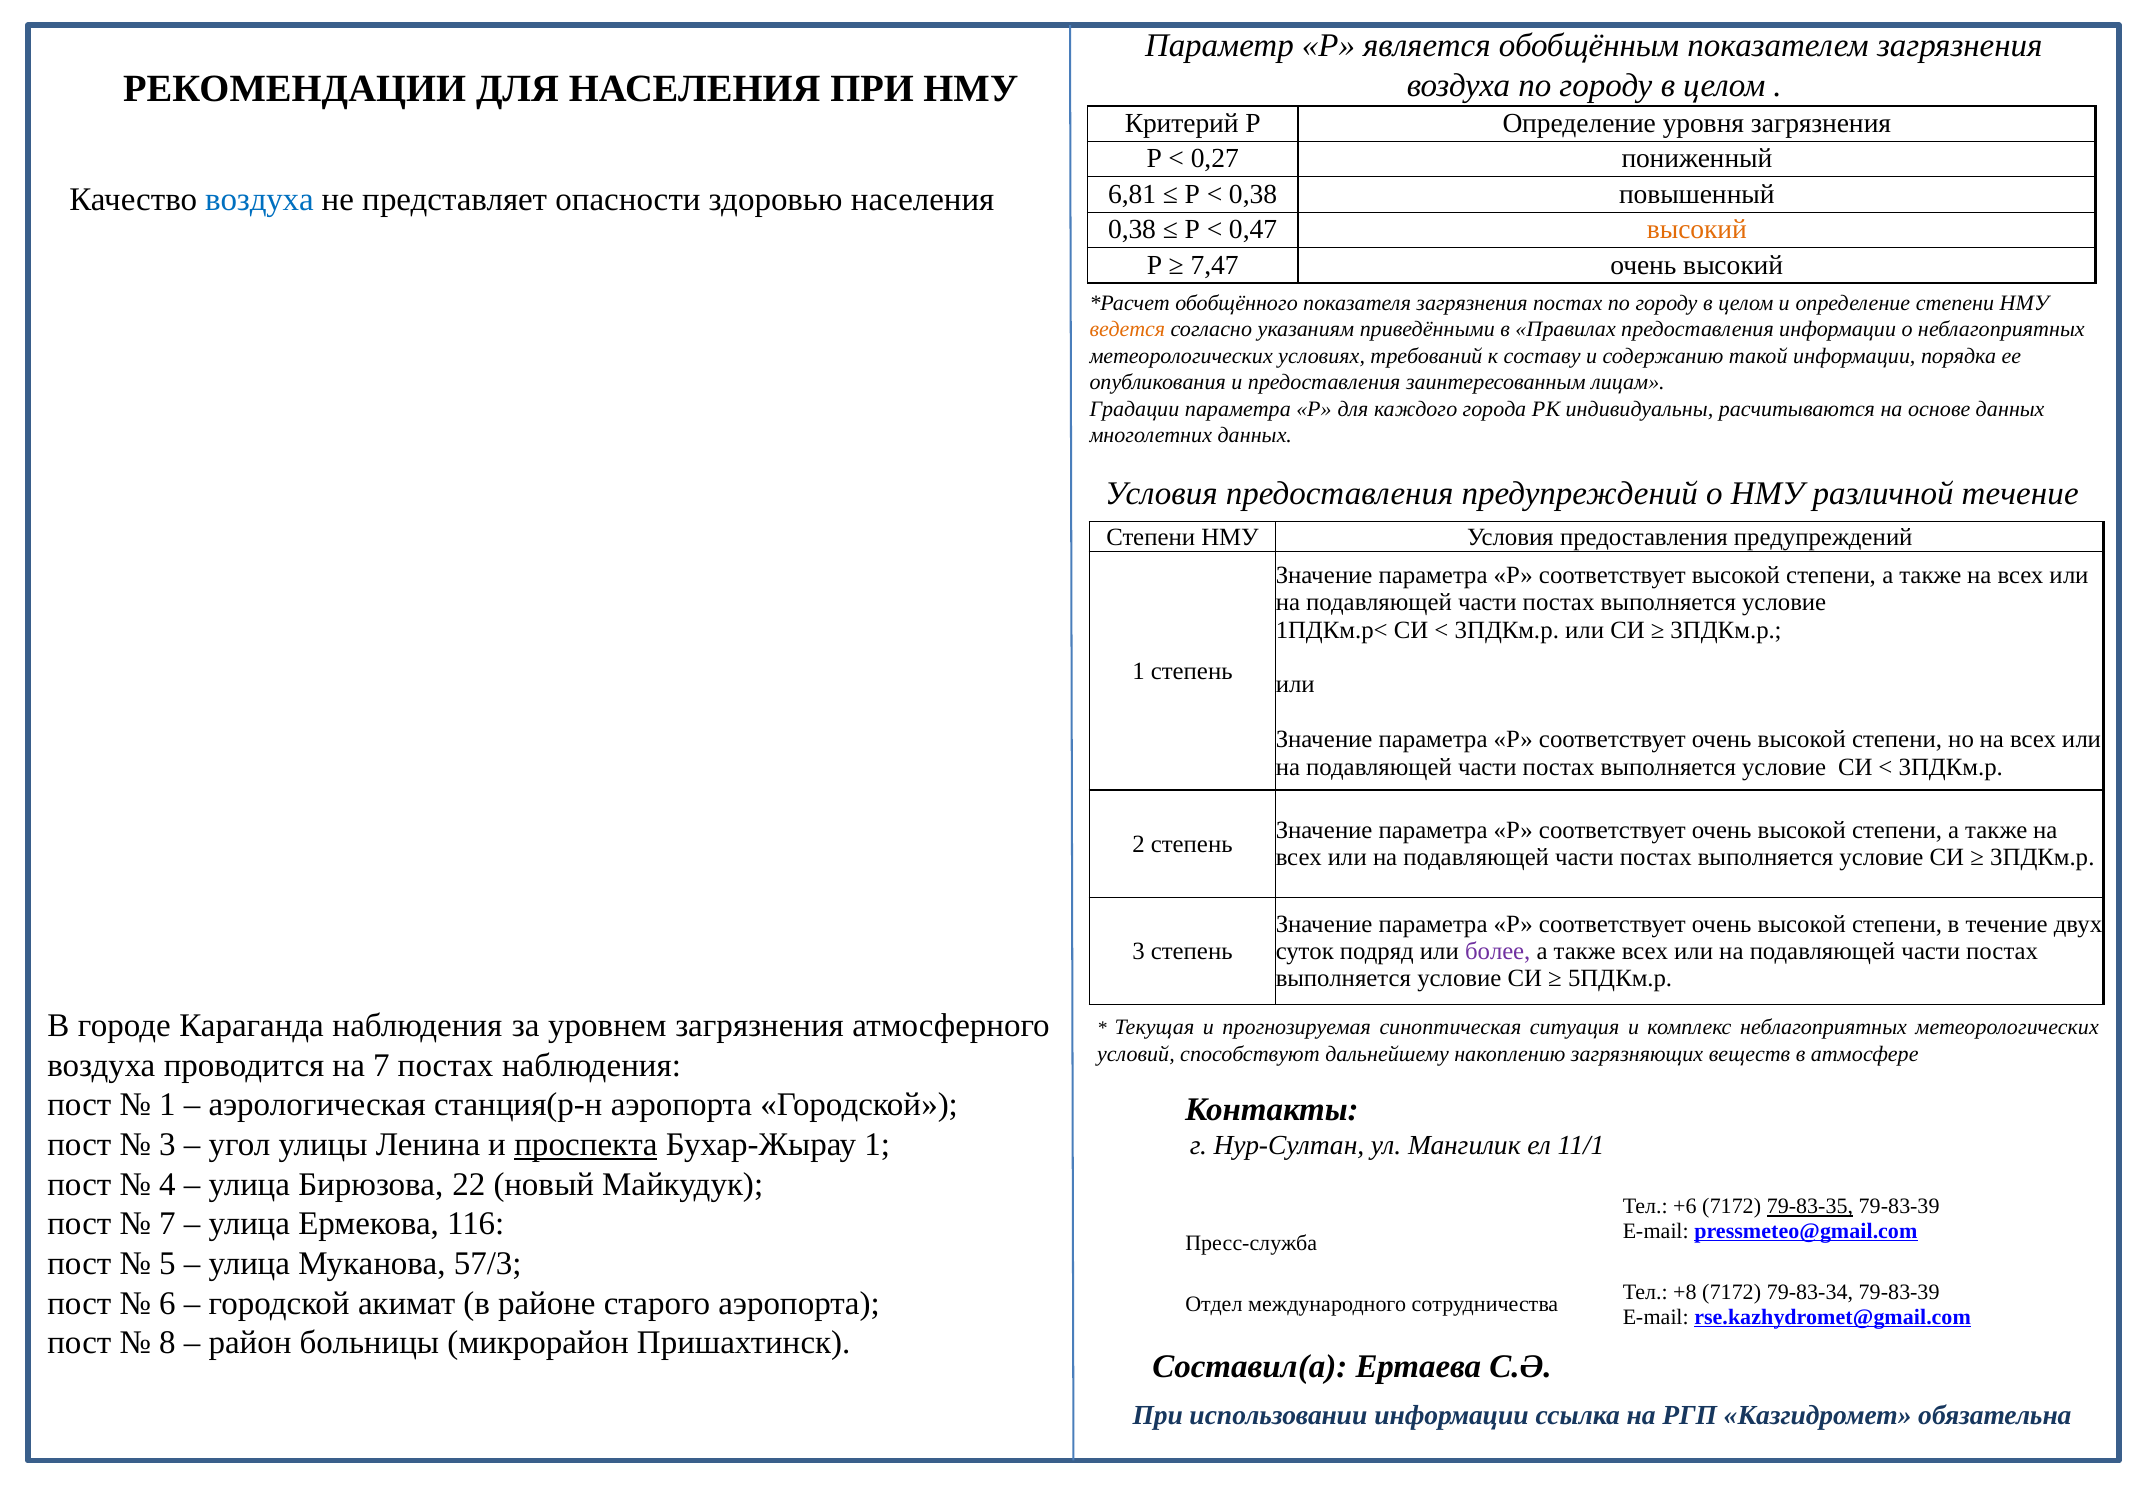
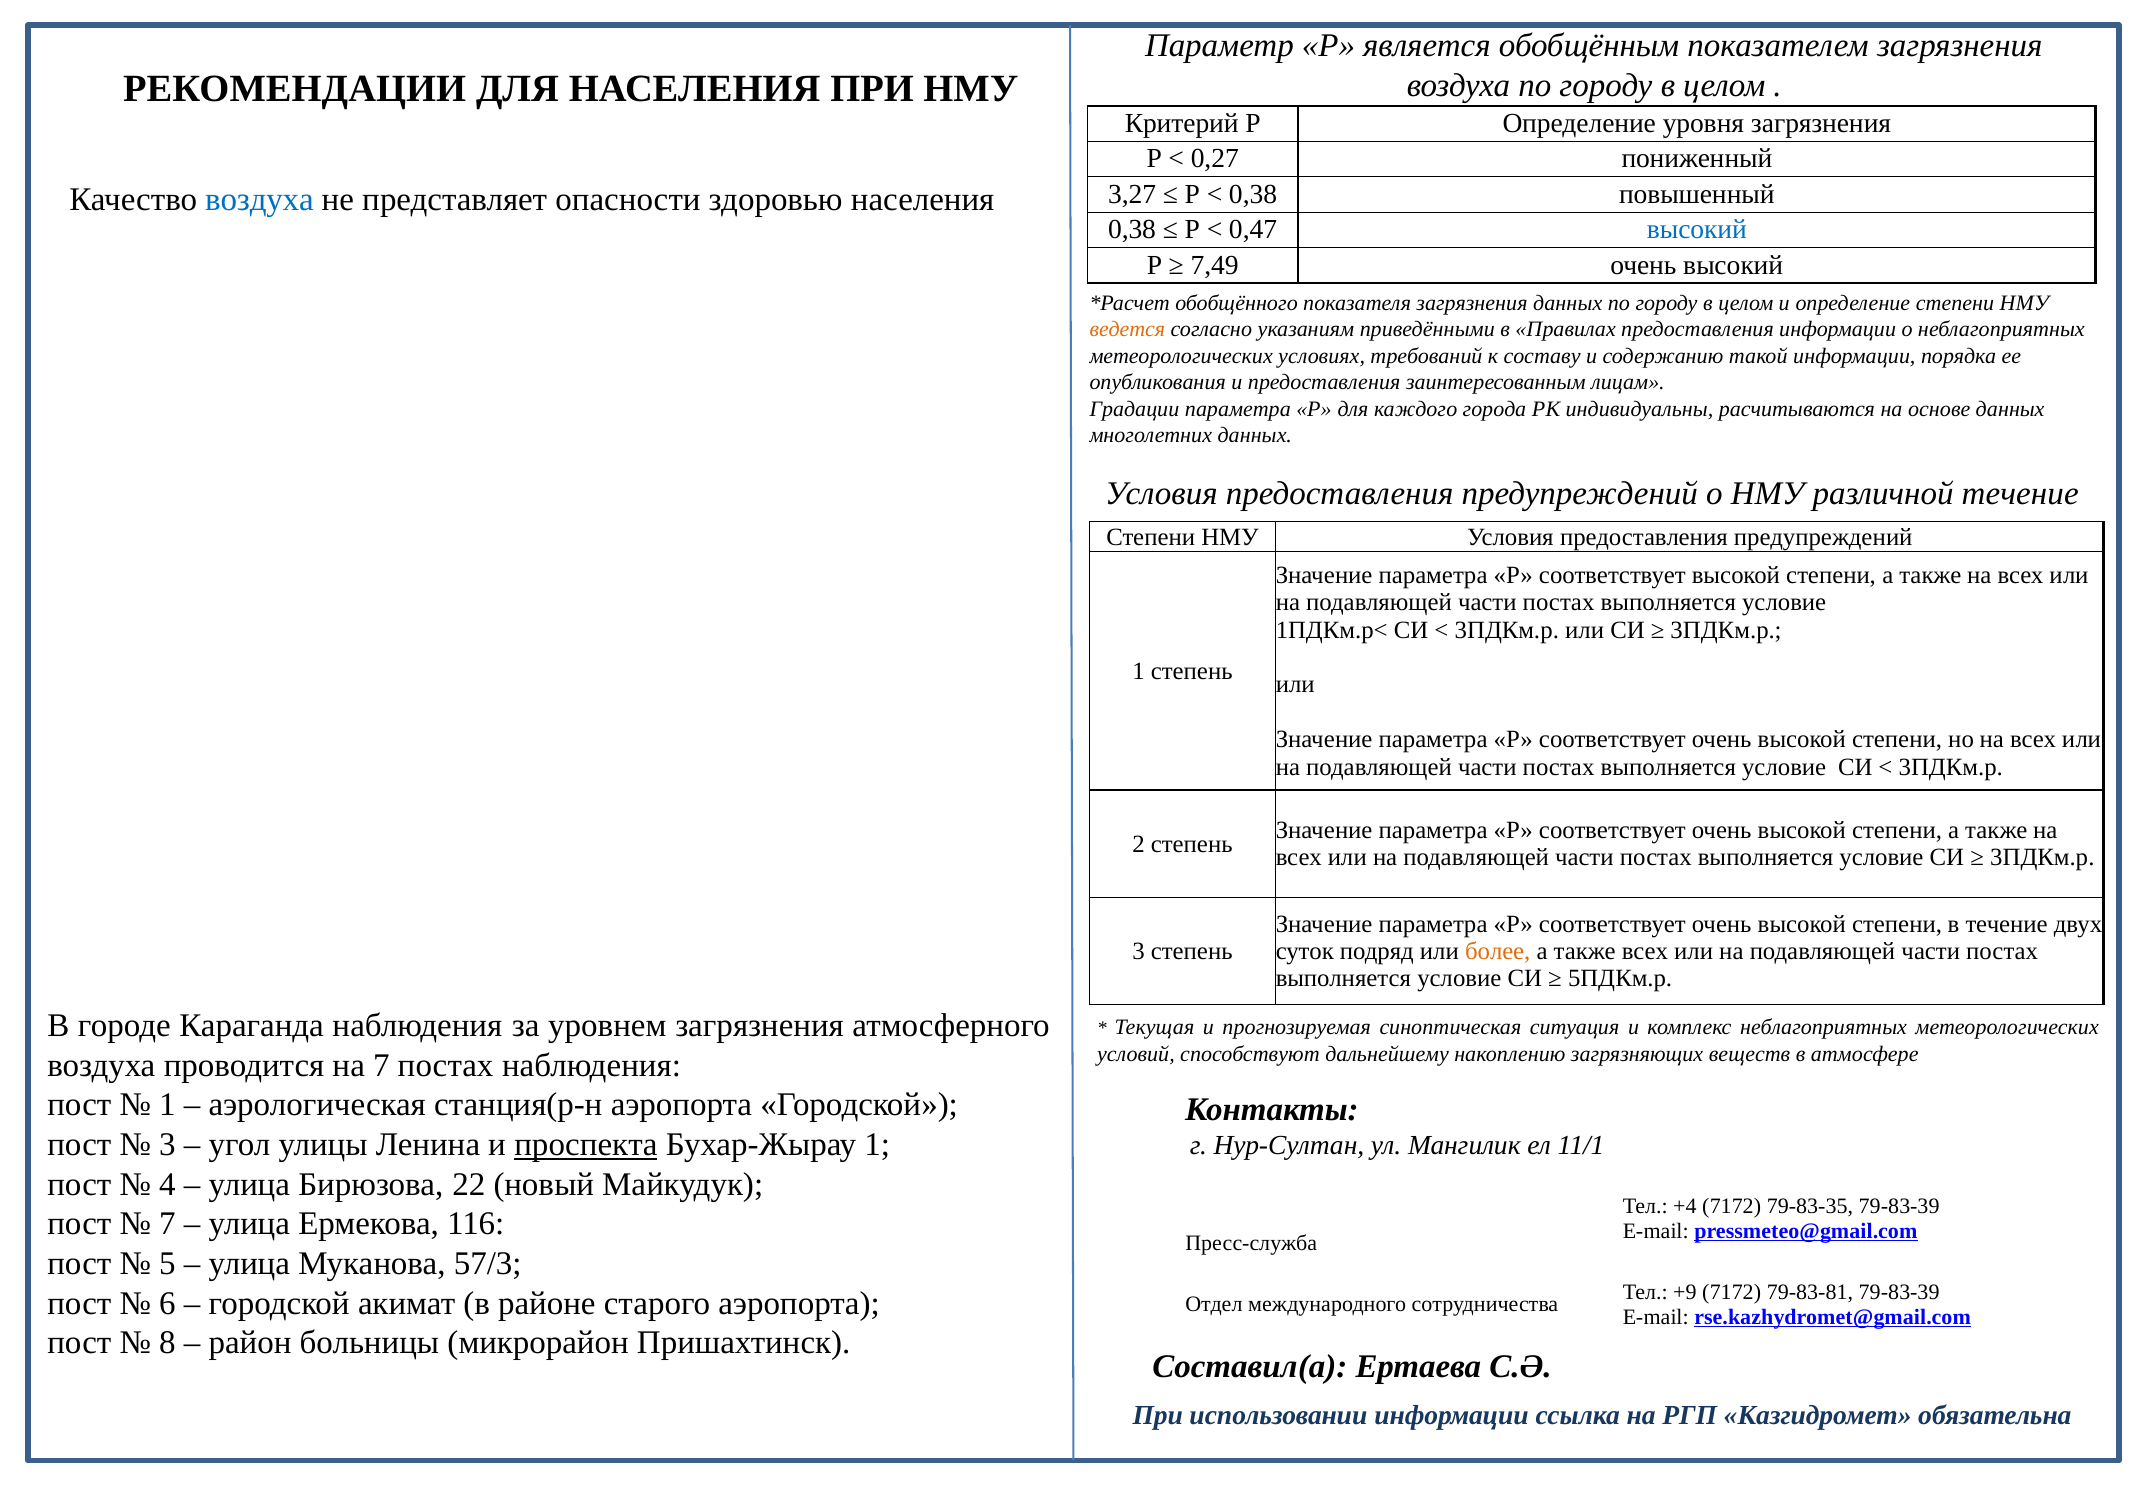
6,81: 6,81 -> 3,27 (1132, 194)
высокий colour: orange -> blue (1697, 230)
7,47: 7,47 -> 7,49 (1215, 265)
загрязнения постах: постах -> данных (1568, 303)
более colour: purple -> orange (1498, 952)
+6: +6 -> +4 (1685, 1207)
79-83-35 underline: present -> none (1810, 1207)
+8: +8 -> +9 (1685, 1293)
79-83-34: 79-83-34 -> 79-83-81 (1810, 1293)
